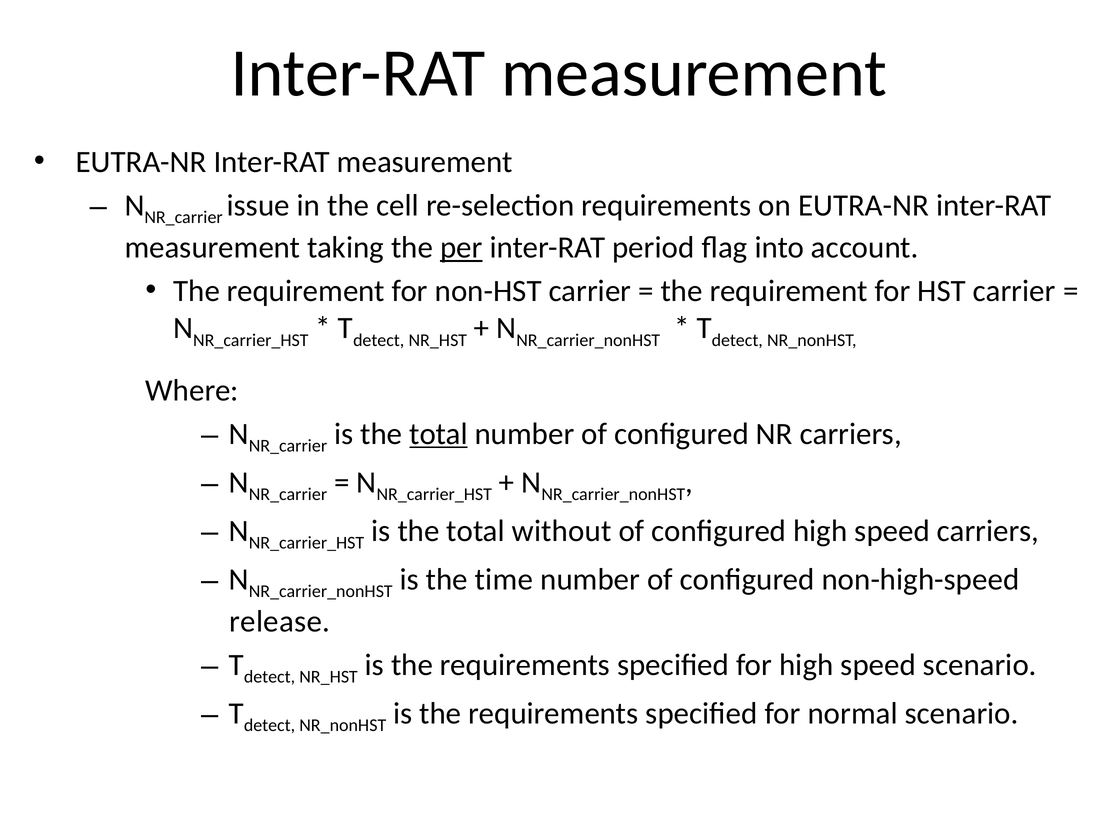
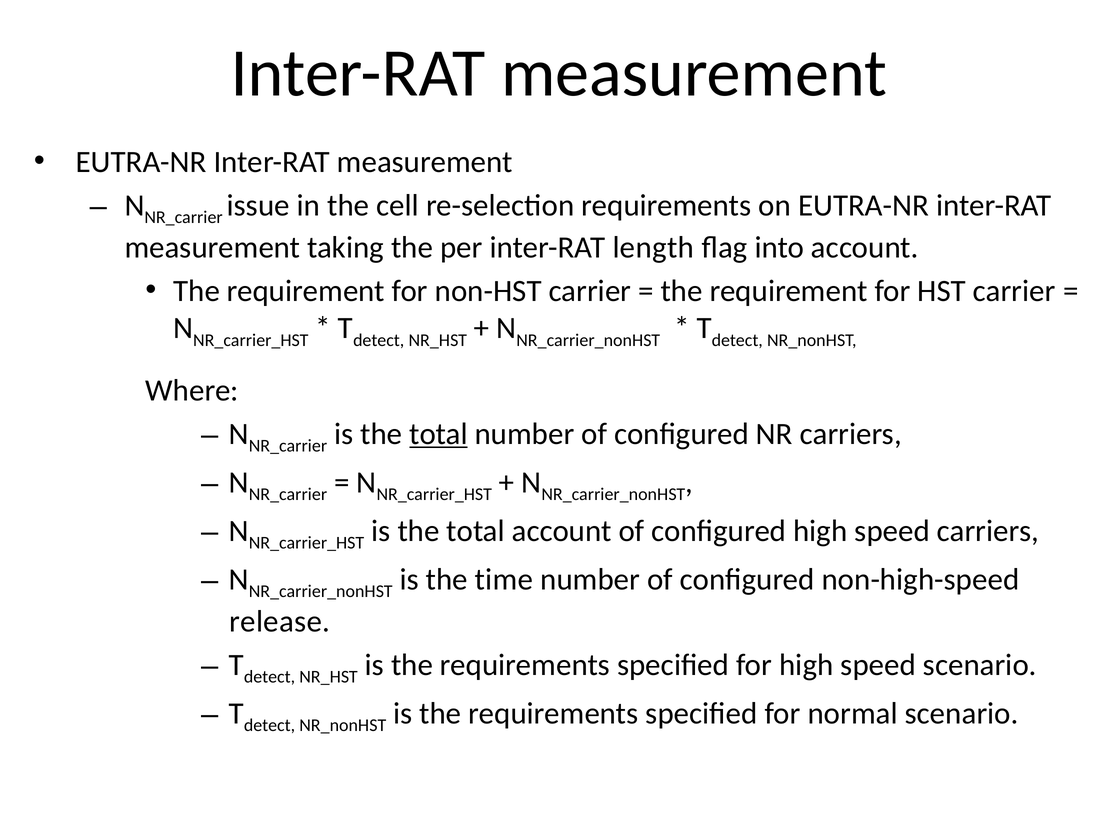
per underline: present -> none (461, 247)
period: period -> length (653, 247)
total without: without -> account (562, 531)
